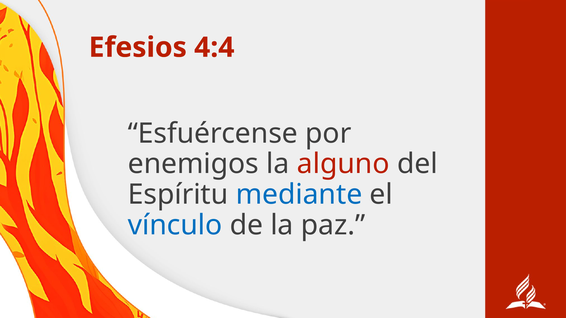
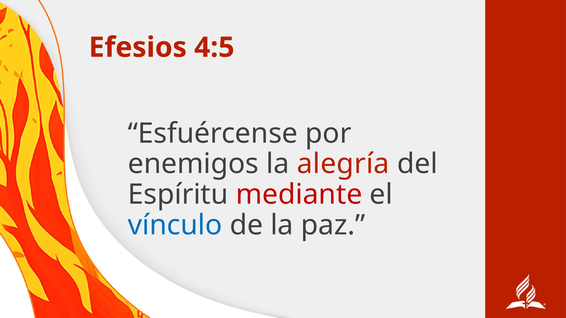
4:4: 4:4 -> 4:5 (214, 48)
alguno: alguno -> alegría (343, 164)
mediante colour: blue -> red (299, 195)
